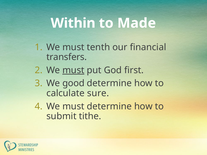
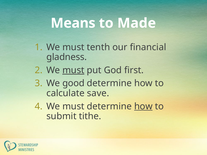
Within: Within -> Means (73, 23)
transfers: transfers -> gladness (67, 57)
sure: sure -> save (98, 93)
how underline: none -> present (143, 106)
